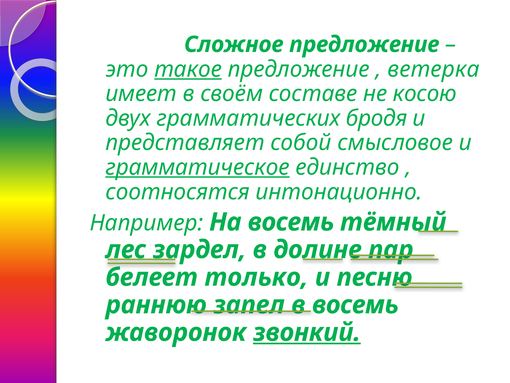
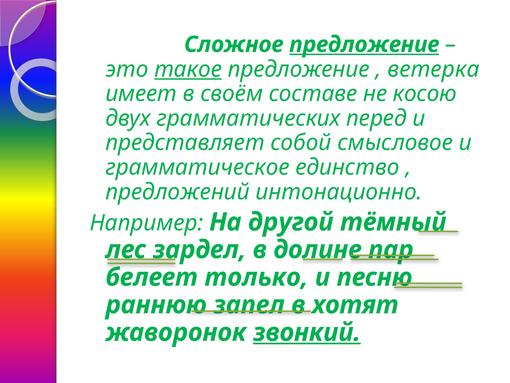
предложение underline: none -> present (364, 44)
бродя: бродя -> перед (376, 118)
грамматическое underline: present -> none (198, 167)
соотносятся: соотносятся -> предложений (178, 192)
На восемь: восемь -> другой (291, 222)
восемь: восемь -> хотят (355, 304)
